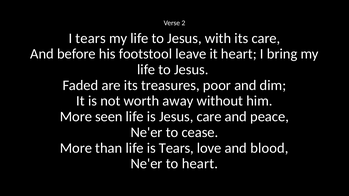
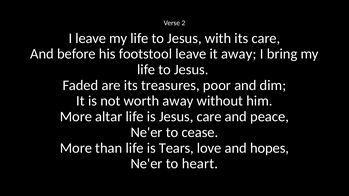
I tears: tears -> leave (91, 38)
it heart: heart -> away (239, 54)
seen: seen -> altar (109, 117)
blood: blood -> hopes (270, 148)
